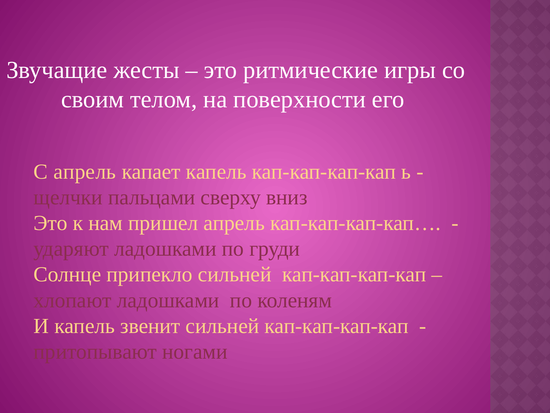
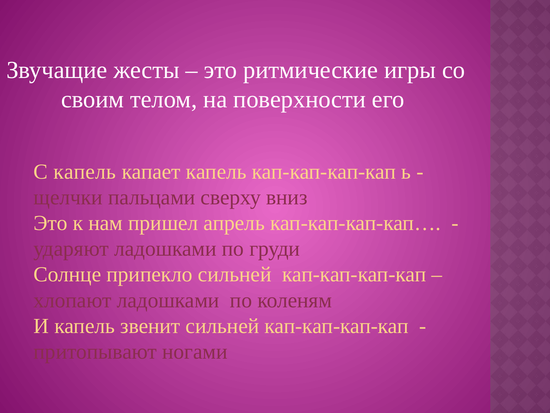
С апрель: апрель -> капель (85, 172)
